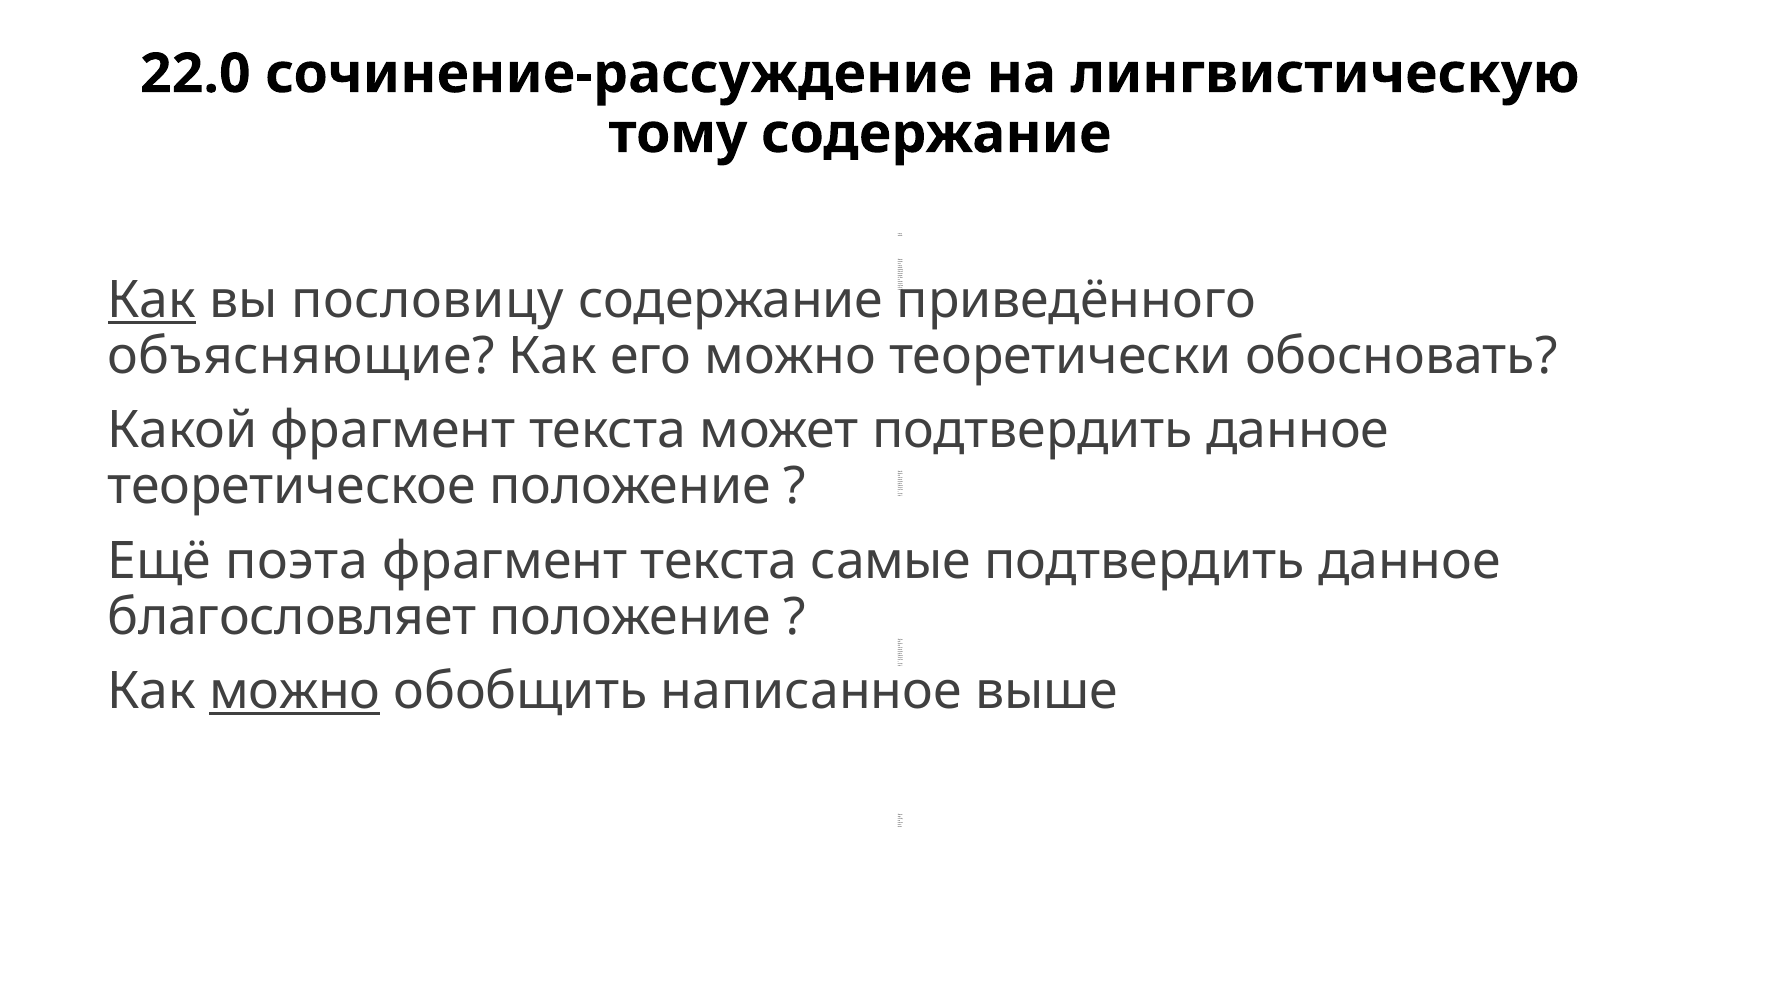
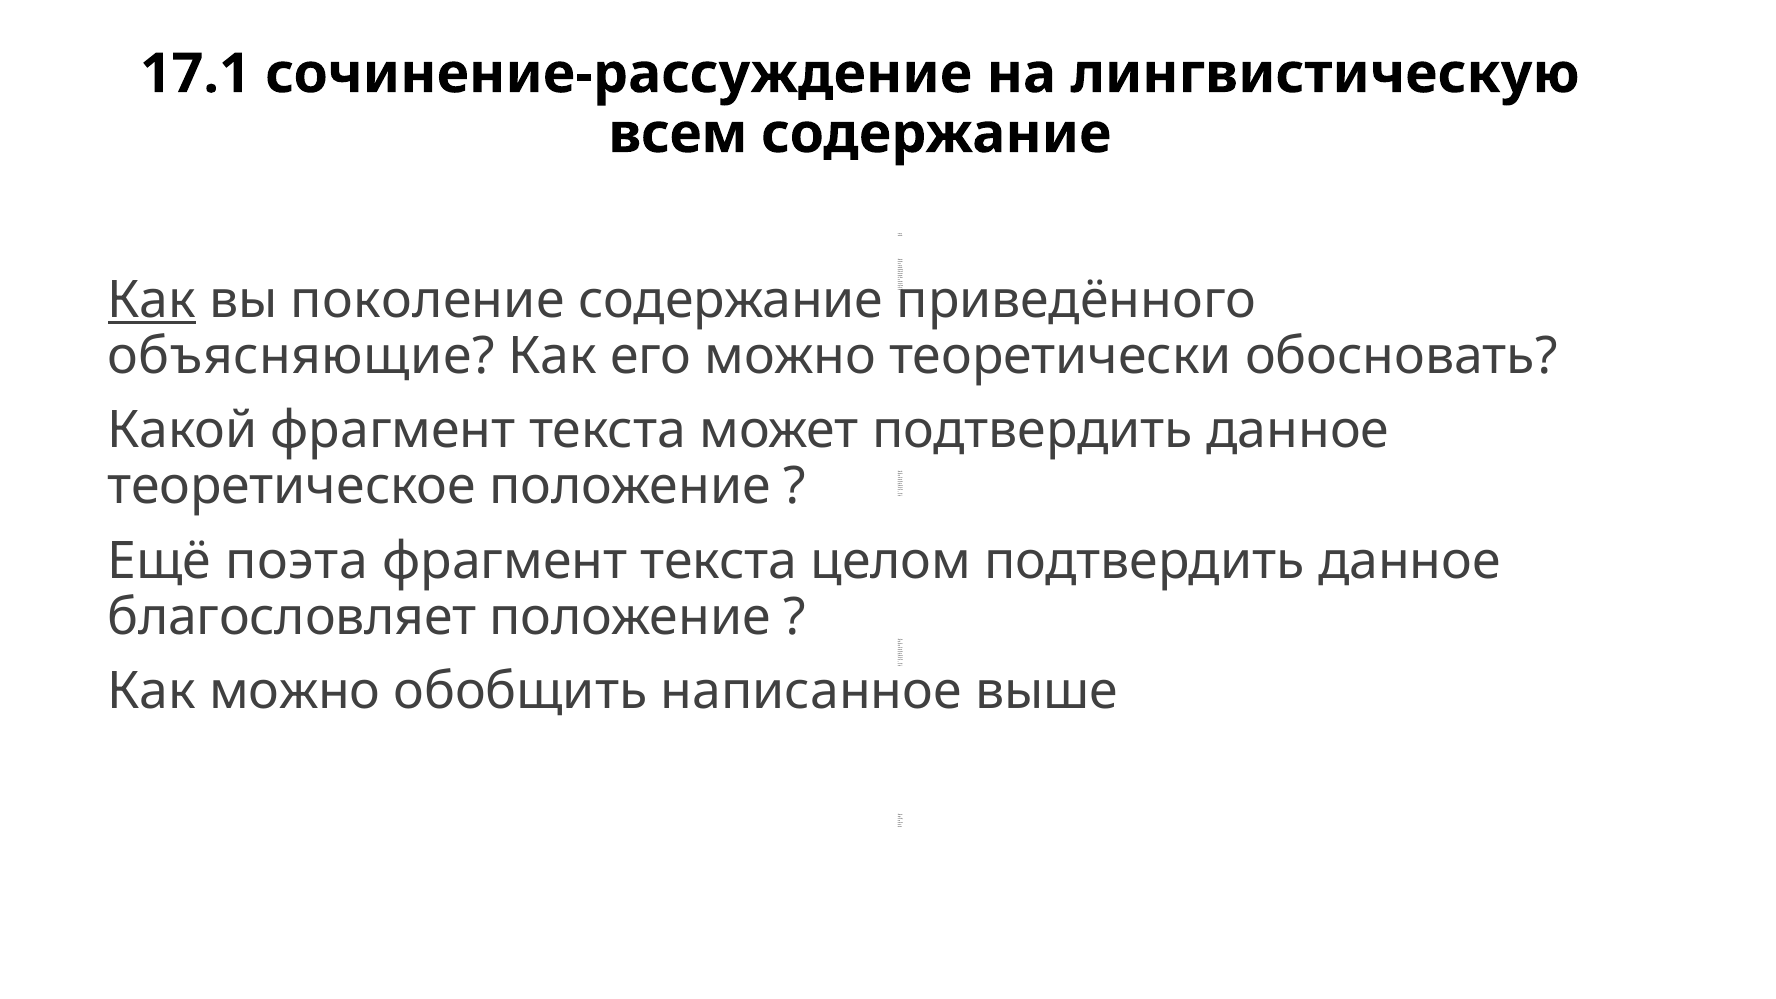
22.0: 22.0 -> 17.1 (195, 74)
тому: тому -> всем (678, 134)
пословицу: пословицу -> поколение (428, 300)
самые: самые -> целом (891, 561)
можно underline: present -> none (295, 692)
